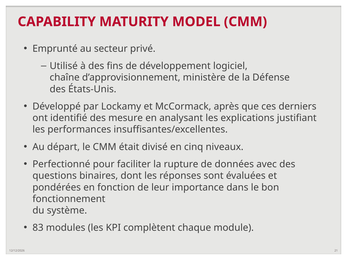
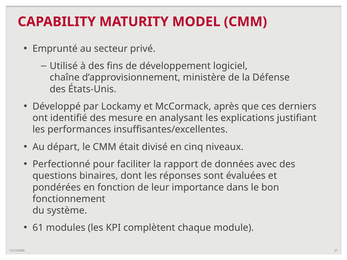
rupture: rupture -> rapport (181, 164)
83: 83 -> 61 (38, 228)
